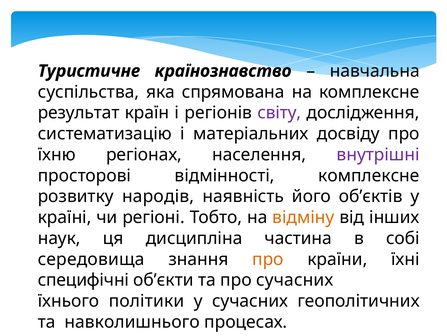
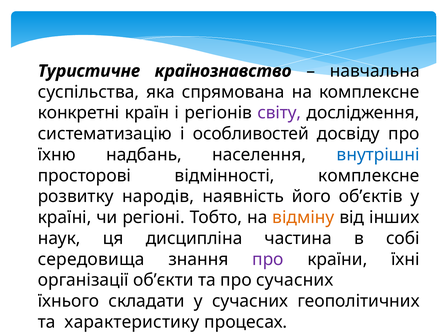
результат: результат -> конкретні (79, 113)
матеріальних: матеріальних -> особливостей (251, 133)
регіонах: регіонах -> надбань (144, 154)
внутрішні colour: purple -> blue (378, 154)
про colour: orange -> purple (268, 259)
специфічні: специфічні -> організації (83, 280)
політики: політики -> складати (147, 300)
навколишнього: навколишнього -> характеристику (132, 321)
